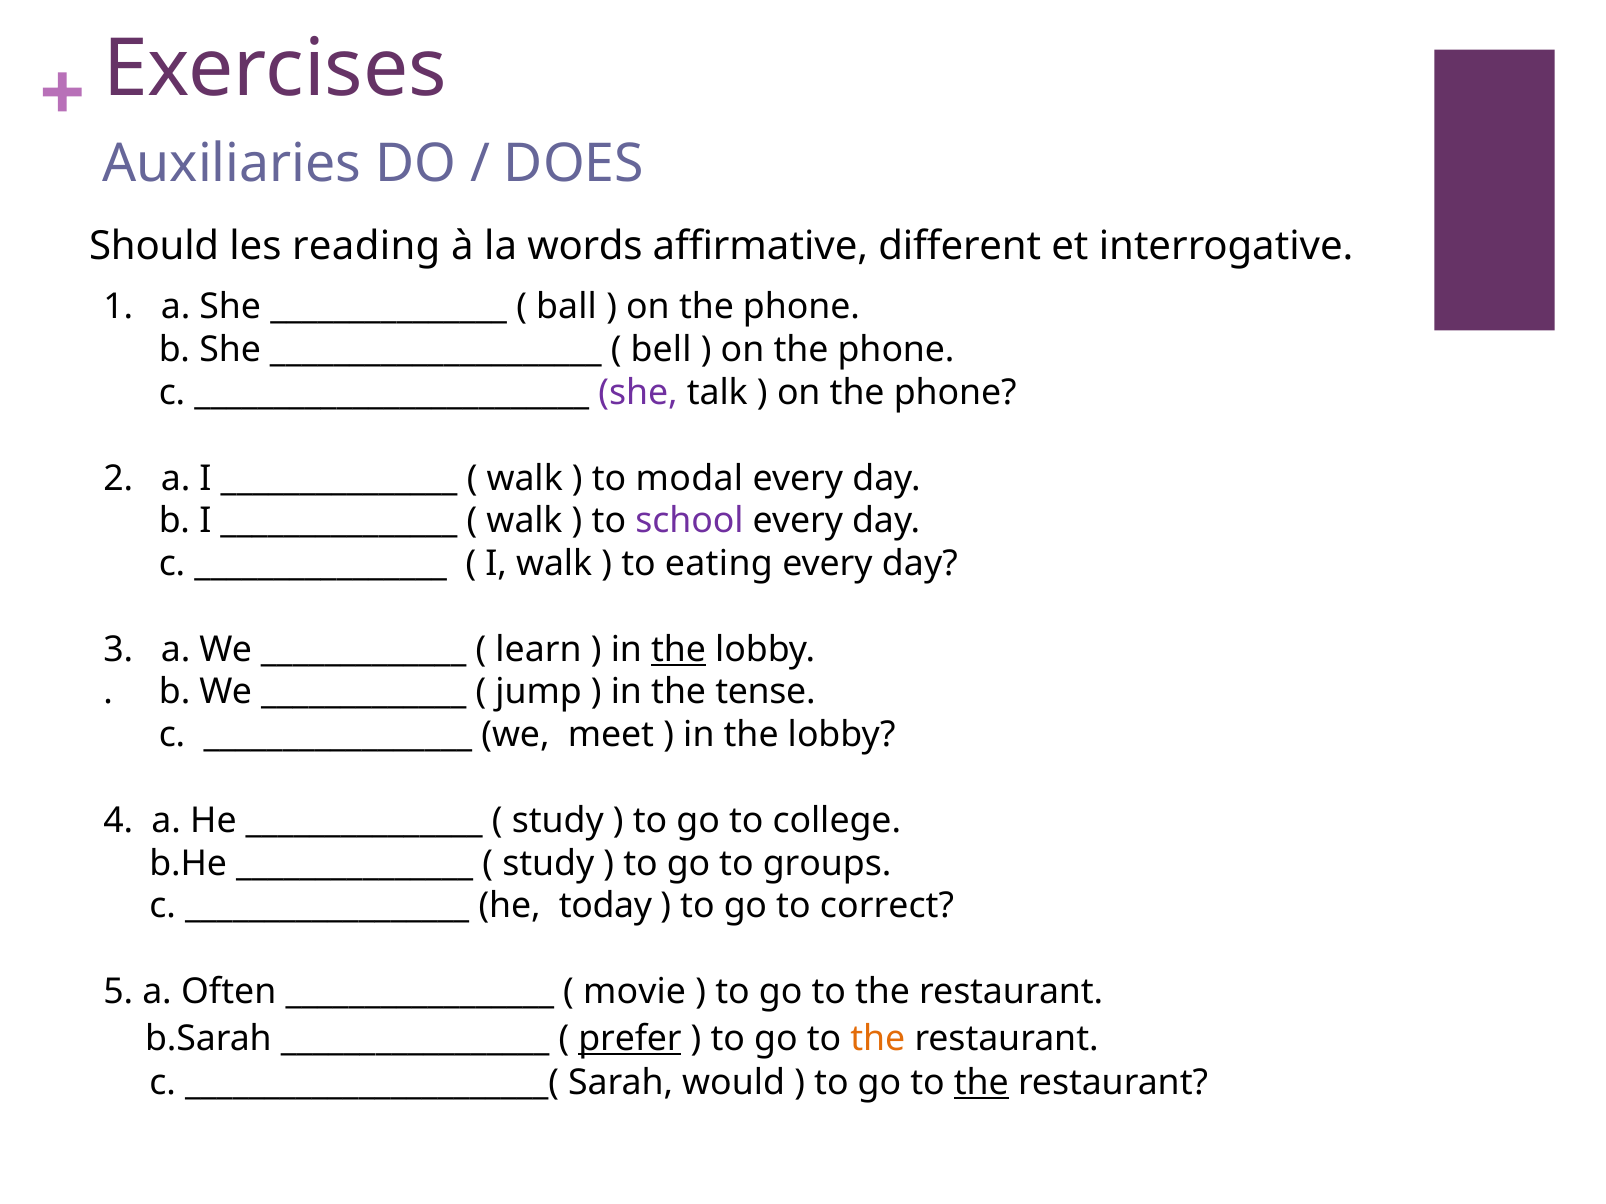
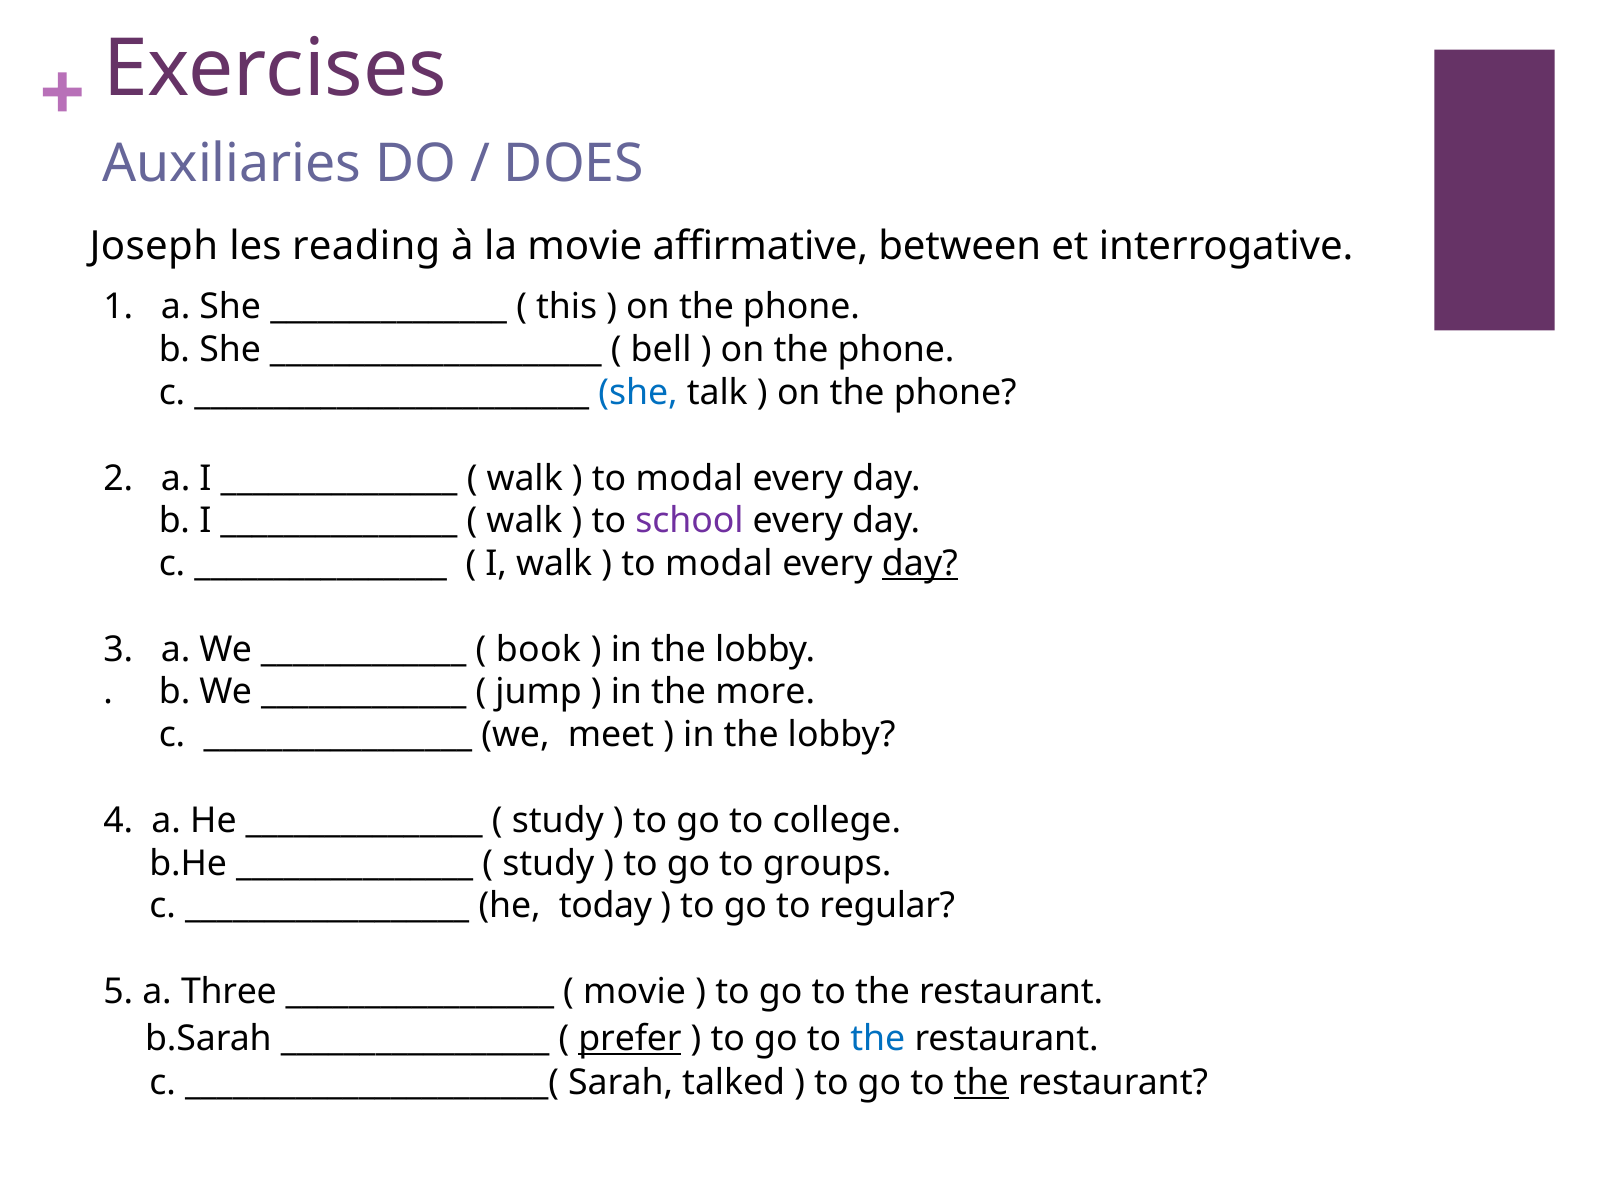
Should: Should -> Joseph (154, 246)
la words: words -> movie (585, 246)
different: different -> between (960, 246)
ball: ball -> this (567, 307)
she colour: purple -> blue (638, 393)
eating: eating -> modal (719, 564)
day underline: none -> present (920, 564)
learn: learn -> book (538, 650)
the underline: present -> none (679, 650)
tense: tense -> more (765, 692)
correct: correct -> regular (887, 906)
Often: Often -> Three (229, 992)
the colour: orange -> blue (878, 1039)
would: would -> talked (734, 1083)
